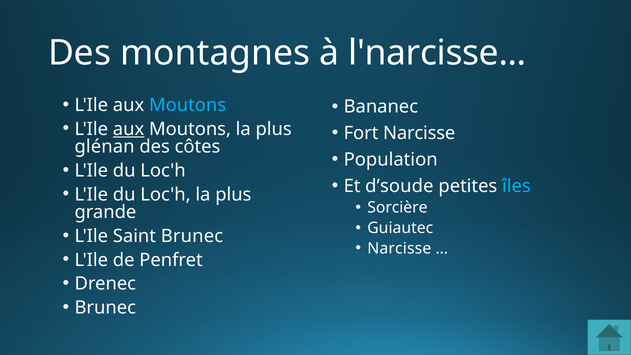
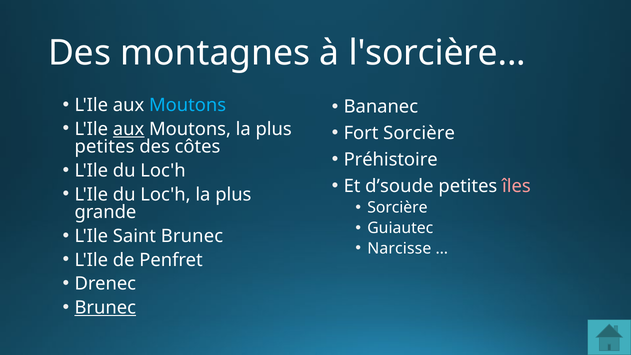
l'narcisse: l'narcisse -> l'sorcière (437, 53)
Fort Narcisse: Narcisse -> Sorcière (419, 133)
glénan: glénan -> petites (105, 147)
Population: Population -> Préhistoire (391, 159)
îles colour: light blue -> pink (516, 186)
Brunec underline: none -> present (105, 308)
